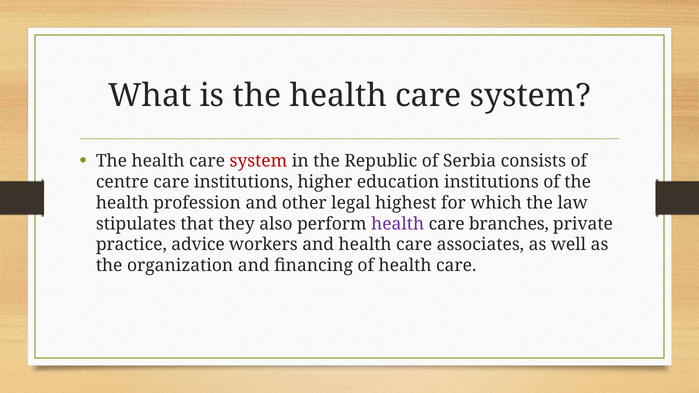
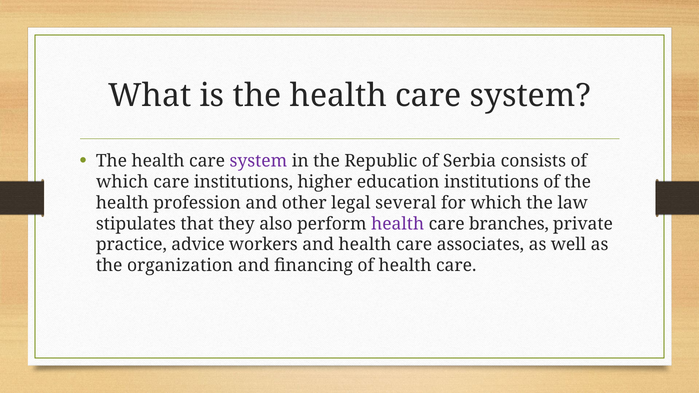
system colour: red -> purple (258, 161)
centre: centre -> which (122, 182)
highest: highest -> several (406, 203)
